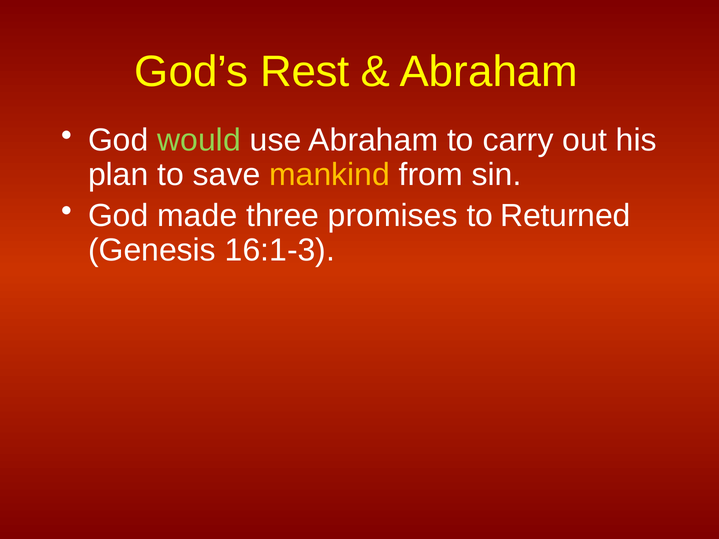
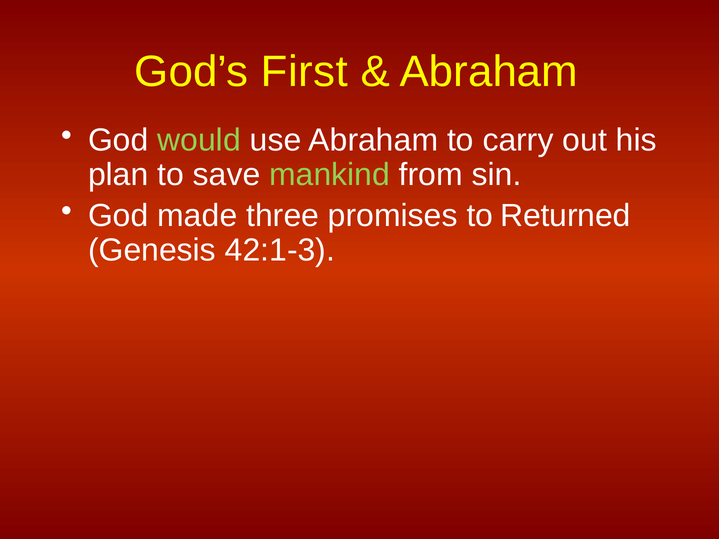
Rest: Rest -> First (304, 72)
mankind colour: yellow -> light green (330, 175)
16:1-3: 16:1-3 -> 42:1-3 (280, 251)
